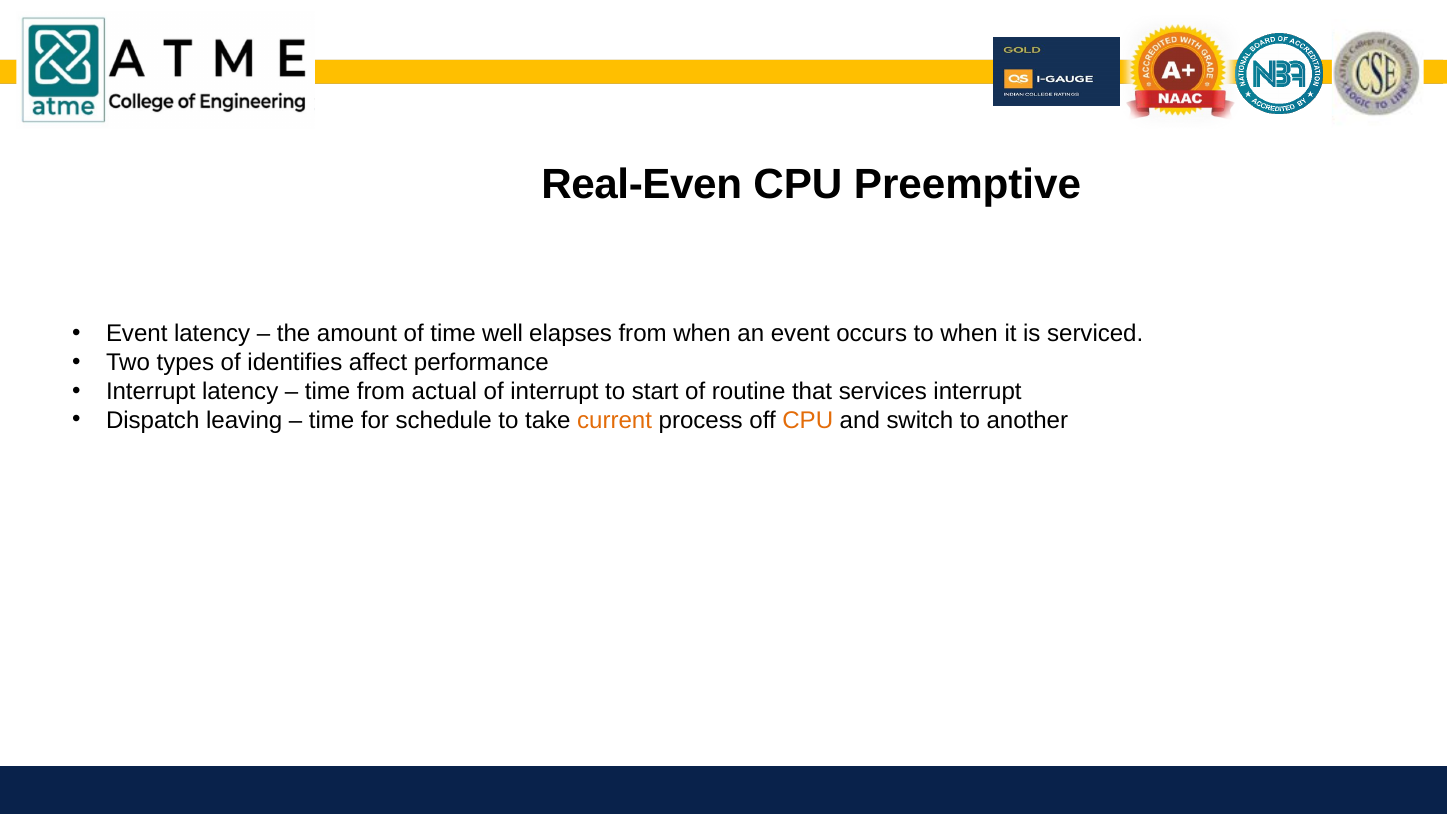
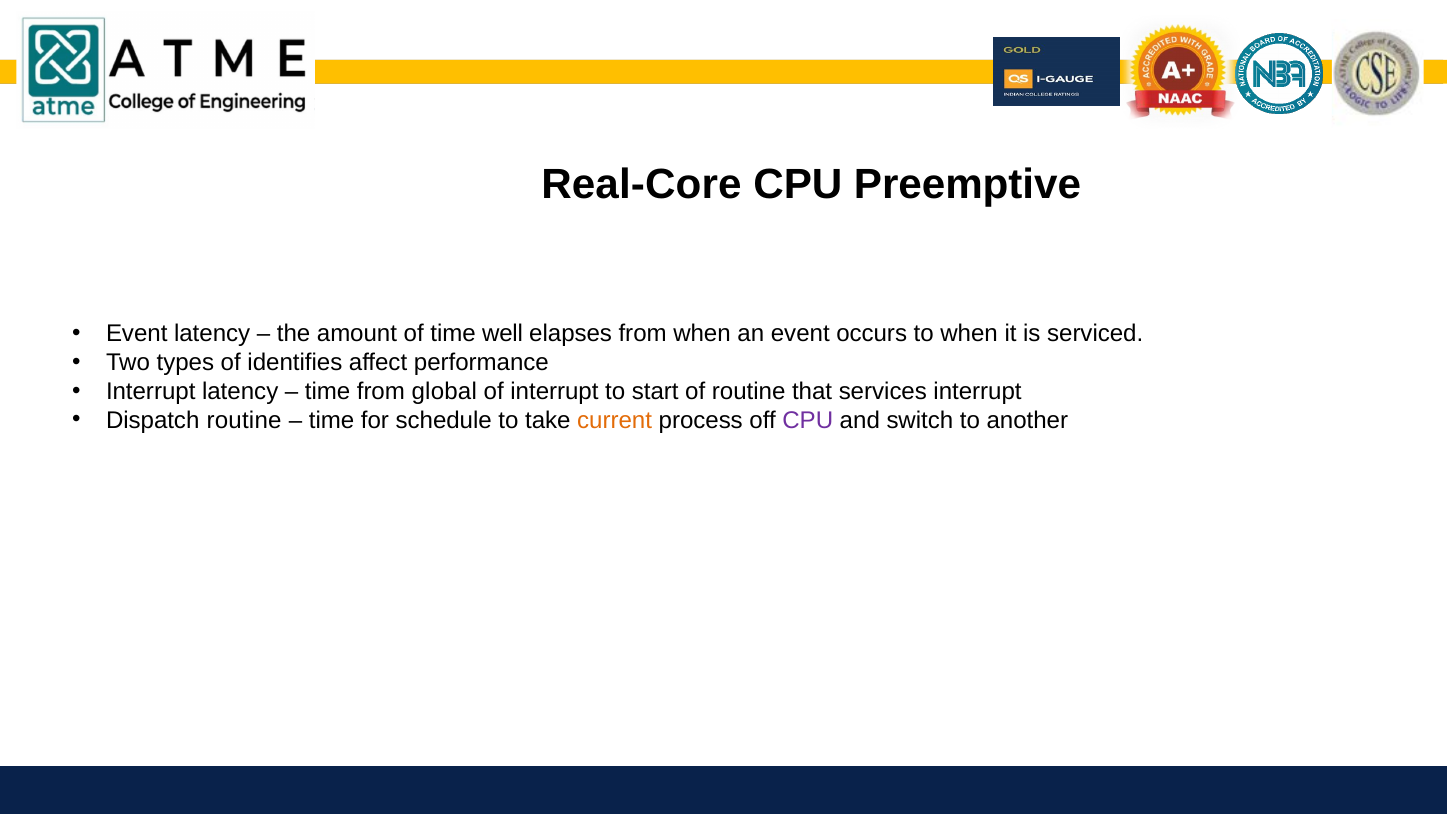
Real-Even: Real-Even -> Real-Core (641, 185)
actual: actual -> global (444, 391)
Dispatch leaving: leaving -> routine (244, 420)
CPU colour: orange -> purple (808, 420)
